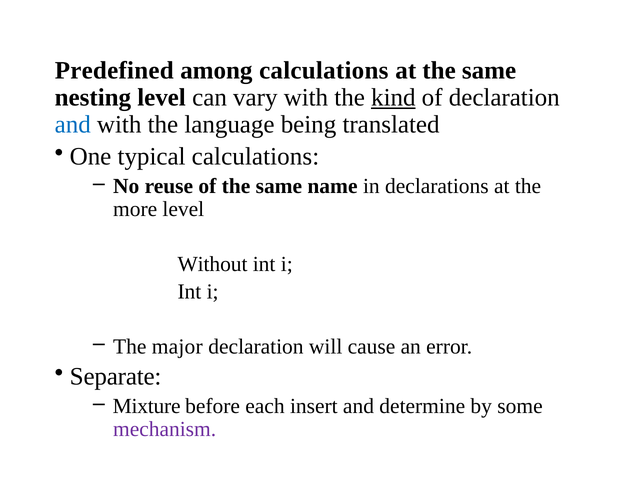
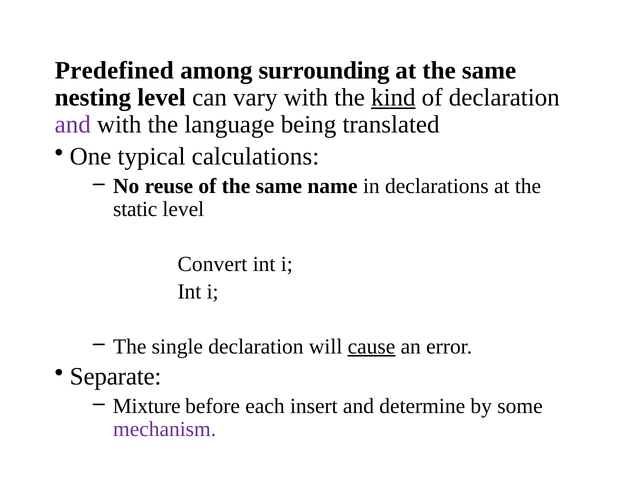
among calculations: calculations -> surrounding (324, 70)
and colour: blue -> purple (73, 125)
more: more -> static (135, 209)
Without: Without -> Convert (212, 264)
major: major -> single (177, 347)
cause underline: none -> present (371, 347)
